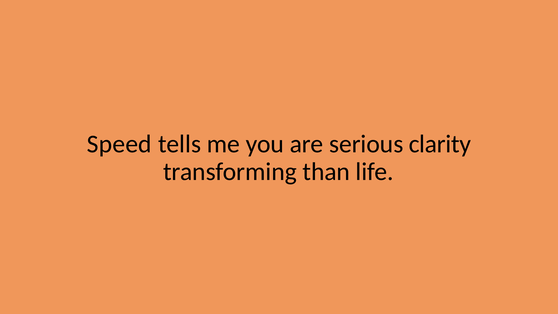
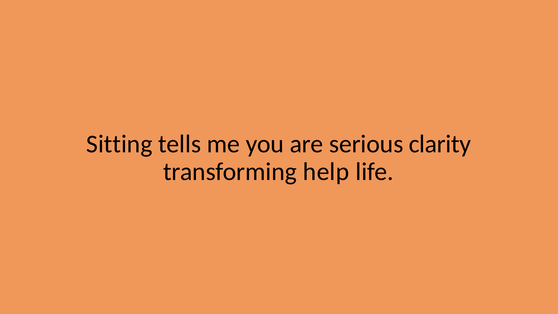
Speed: Speed -> Sitting (119, 144)
than: than -> help (326, 172)
